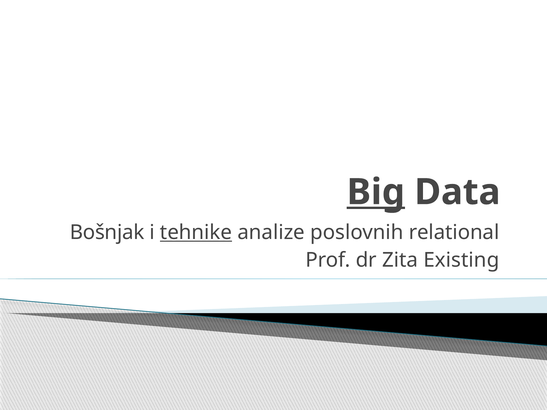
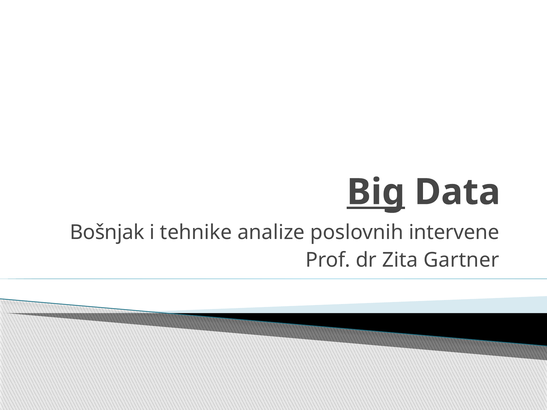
tehnike underline: present -> none (196, 232)
relational: relational -> intervene (454, 232)
Existing: Existing -> Gartner (461, 260)
